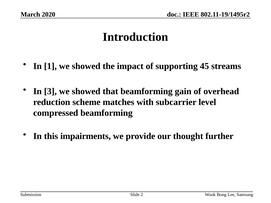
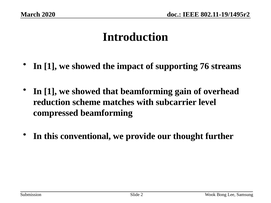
45: 45 -> 76 (204, 66)
3: 3 -> 1 (50, 91)
impairments: impairments -> conventional (86, 136)
